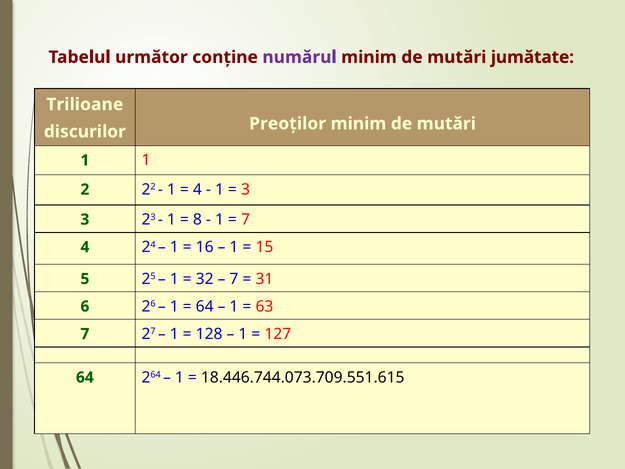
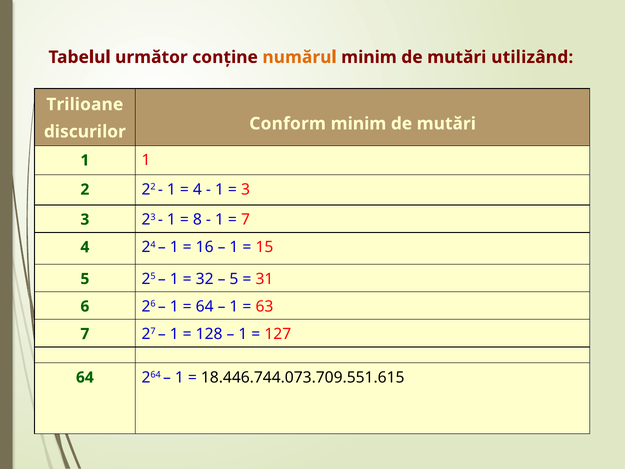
numărul colour: purple -> orange (300, 57)
jumătate: jumătate -> utilizând (532, 57)
Preoţilor: Preoţilor -> Conform (288, 124)
7: 7 -> 5 (234, 279)
